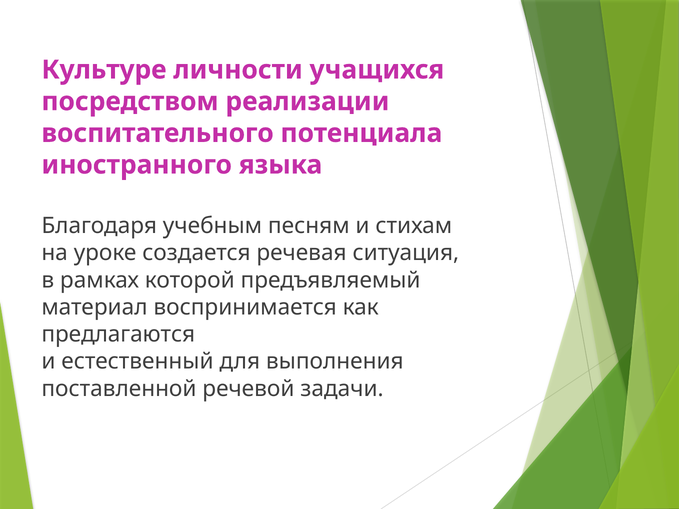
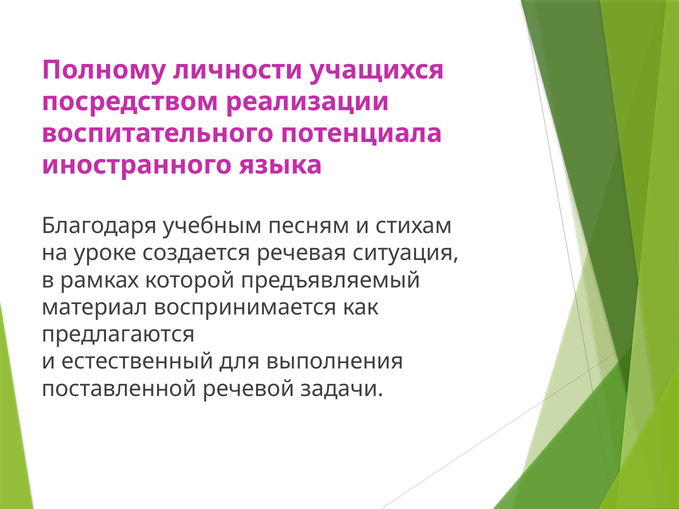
Культуре: Культуре -> Полному (104, 70)
